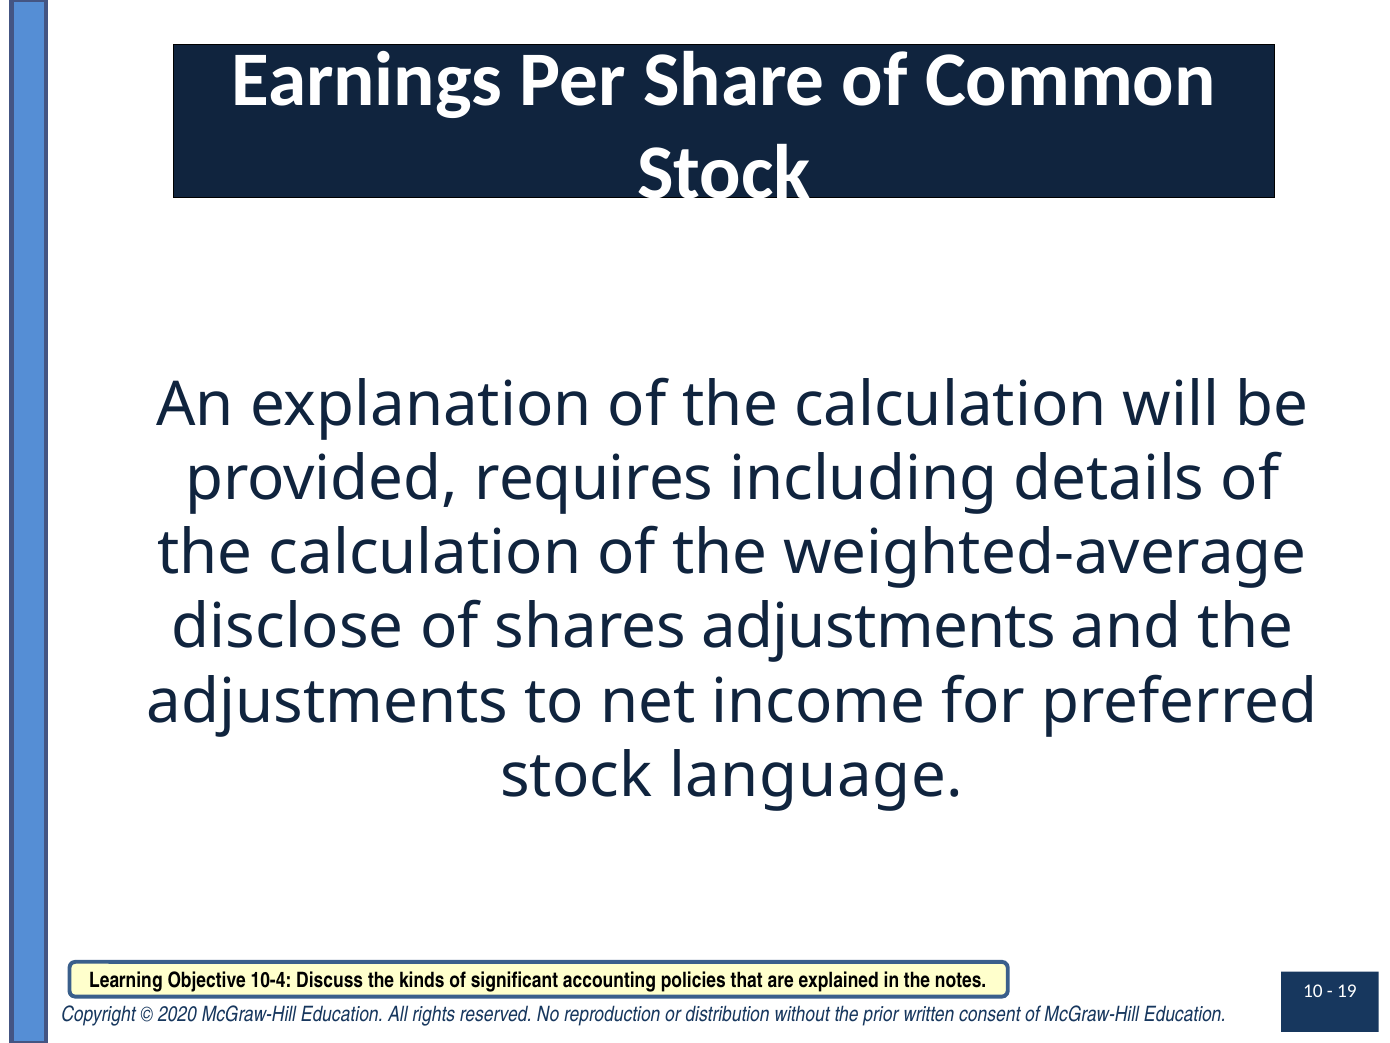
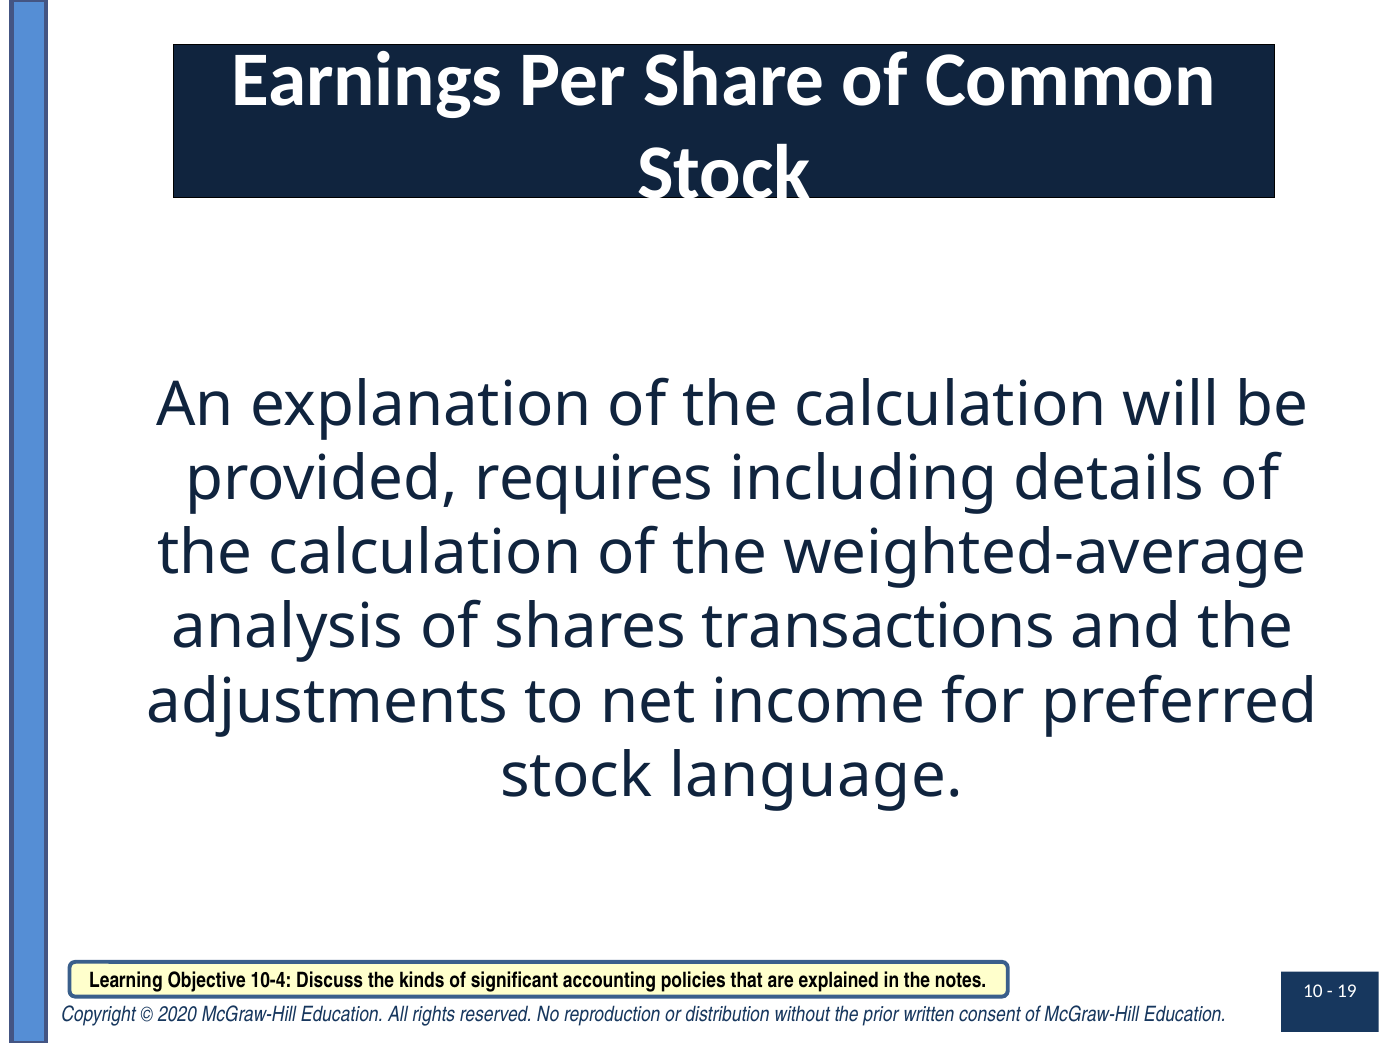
disclose: disclose -> analysis (287, 627)
shares adjustments: adjustments -> transactions (879, 627)
